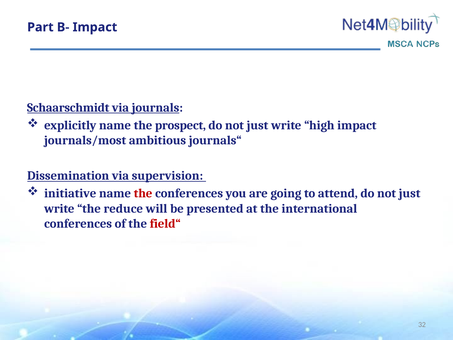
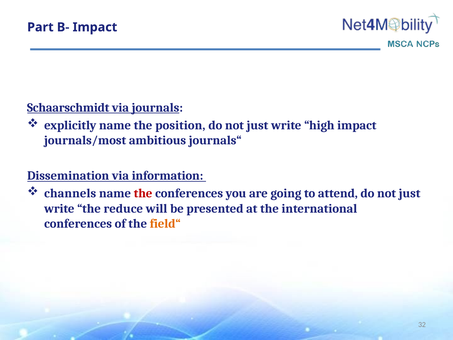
prospect: prospect -> position (180, 125)
supervision: supervision -> information (167, 176)
initiative: initiative -> channels (70, 193)
field“ colour: red -> orange (165, 224)
